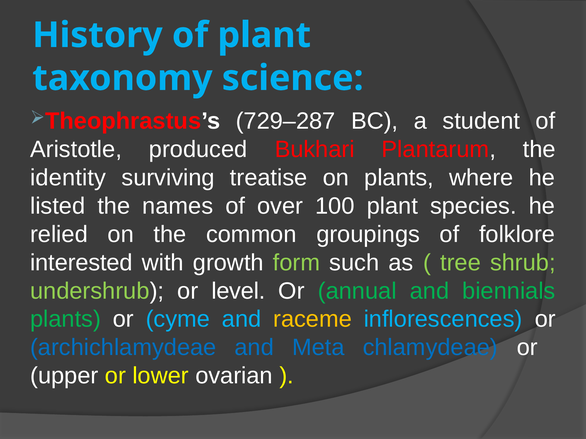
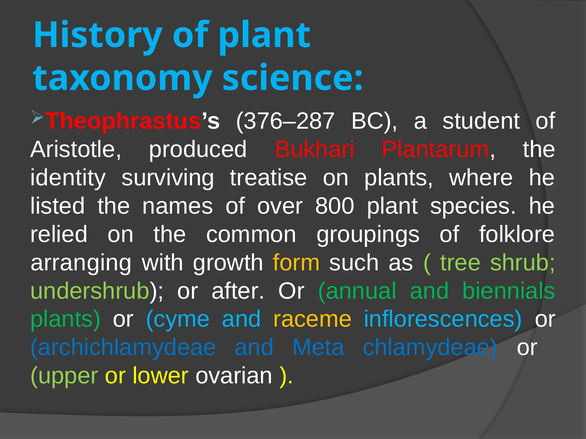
729–287: 729–287 -> 376–287 (286, 121)
100: 100 -> 800 (335, 206)
interested: interested -> arranging (81, 263)
form colour: light green -> yellow (297, 263)
level: level -> after (238, 291)
upper colour: white -> light green (64, 376)
